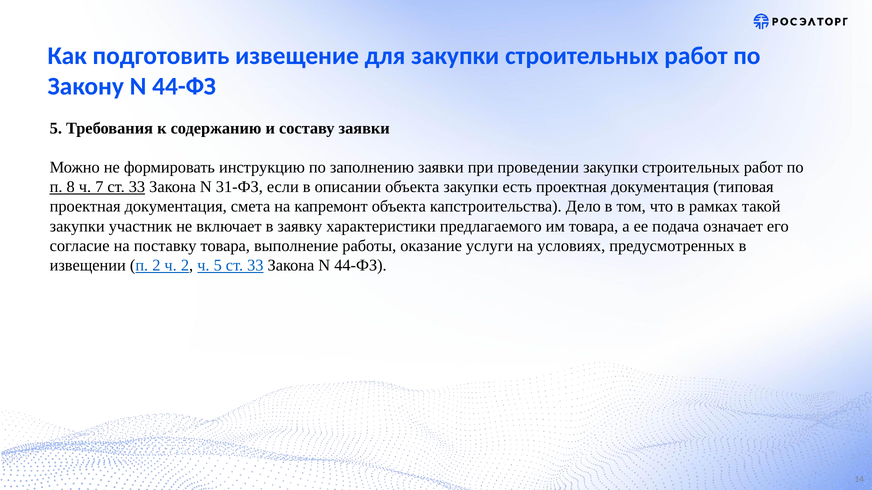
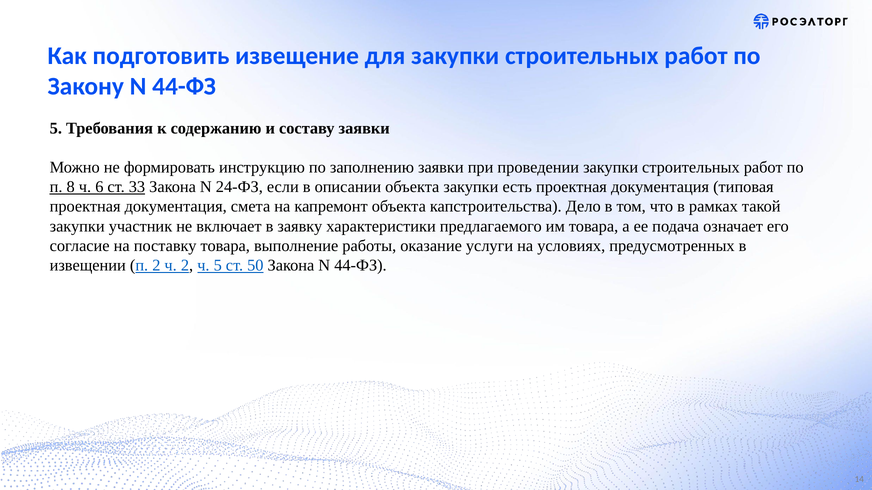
7: 7 -> 6 (99, 187)
31-ФЗ: 31-ФЗ -> 24-ФЗ (239, 187)
5 ст 33: 33 -> 50 (255, 266)
